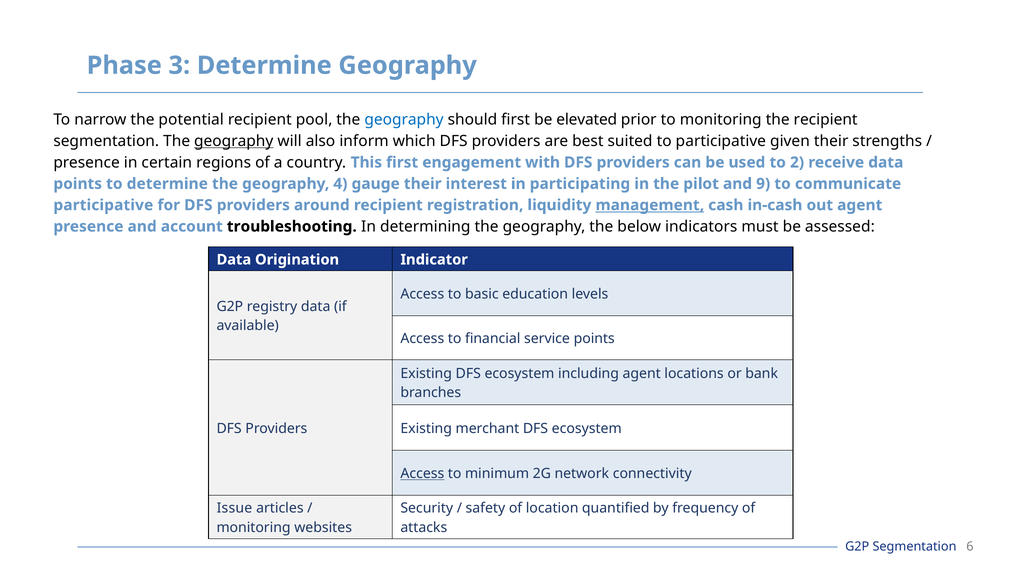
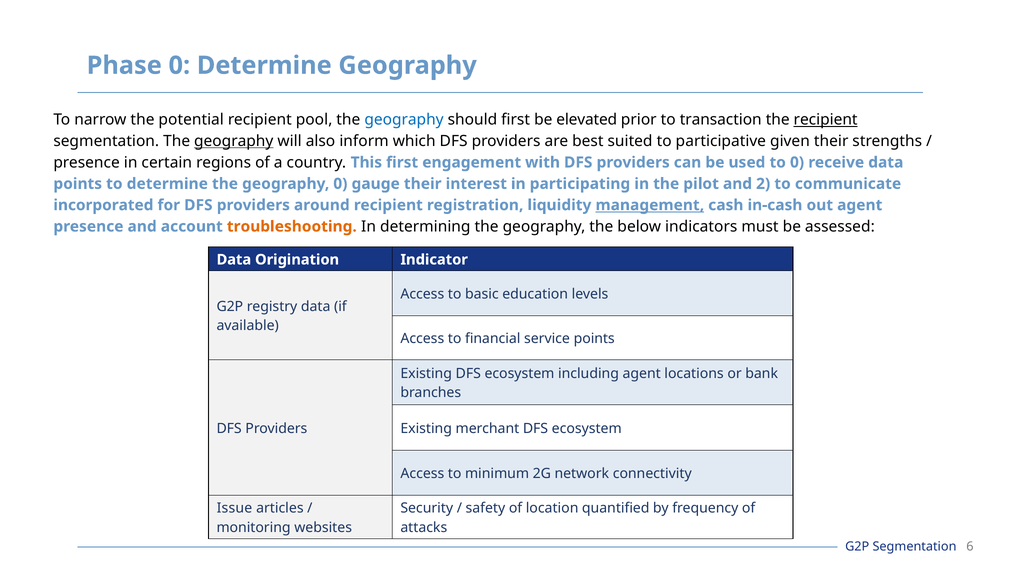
Phase 3: 3 -> 0 (179, 66)
to monitoring: monitoring -> transaction (721, 120)
recipient underline: none -> present (826, 120)
to 2: 2 -> 0 (797, 163)
geography 4: 4 -> 0 (340, 184)
9: 9 -> 2 (763, 184)
participative: participative -> incorporated (103, 205)
troubleshooting colour: black -> orange (292, 227)
Access underline: present -> none (422, 474)
